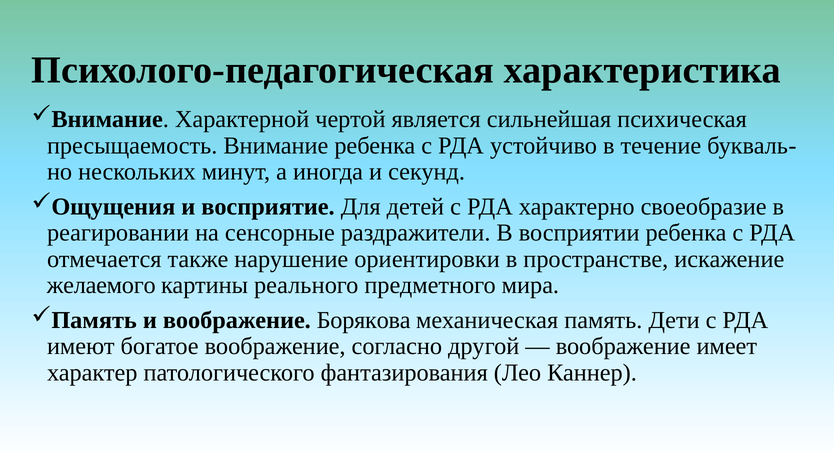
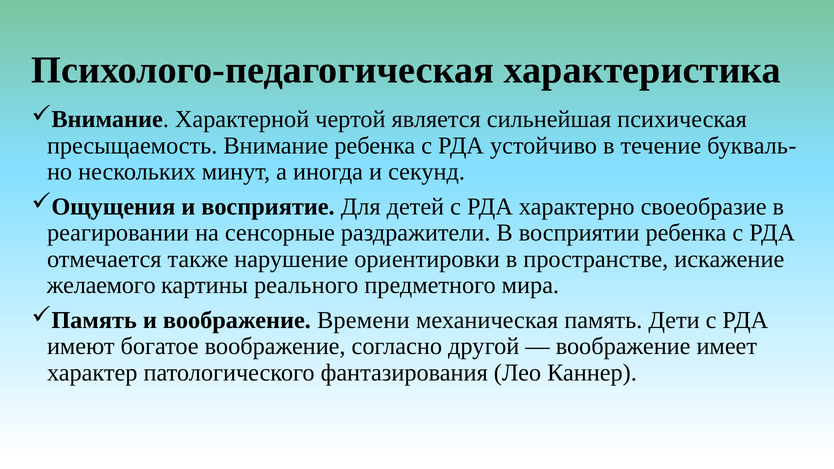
Борякова: Борякова -> Времени (363, 320)
